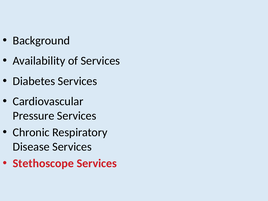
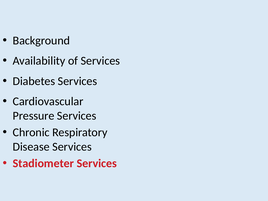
Stethoscope: Stethoscope -> Stadiometer (43, 163)
